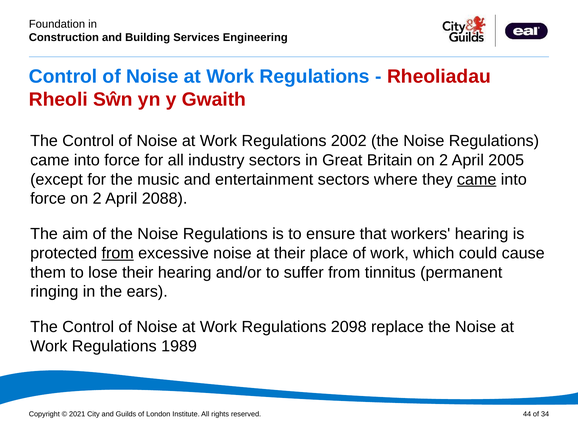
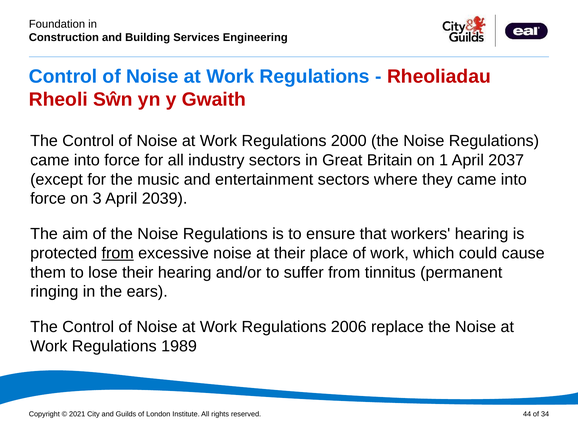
2002: 2002 -> 2000 (349, 141)
Britain on 2: 2 -> 1 (444, 160)
2005: 2005 -> 2037 (506, 160)
came underline: present -> none (477, 180)
force on 2: 2 -> 3 (97, 199)
2088: 2088 -> 2039 (165, 199)
2098: 2098 -> 2006 (349, 327)
